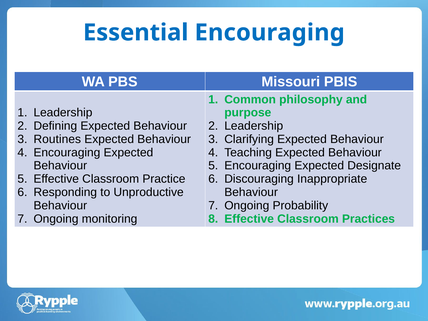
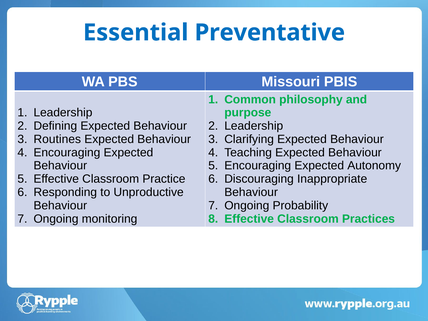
Essential Encouraging: Encouraging -> Preventative (270, 33)
Designate: Designate -> Autonomy (374, 166)
